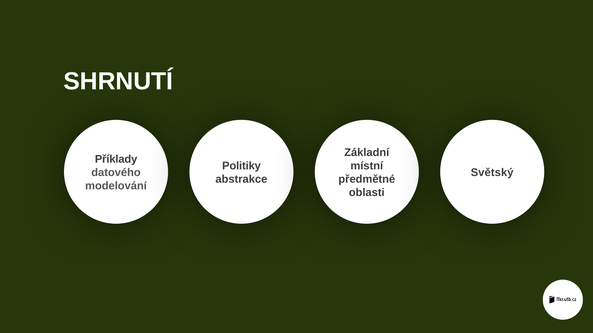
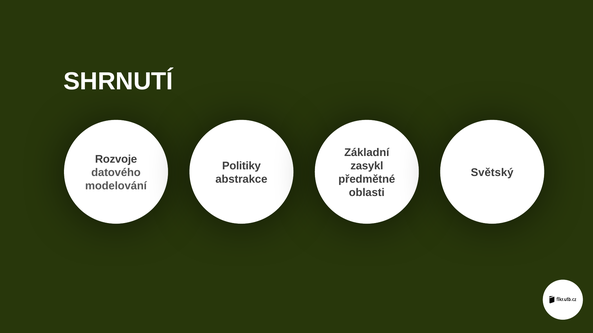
Příklady: Příklady -> Rozvoje (116, 159)
místní: místní -> zasykl (367, 166)
